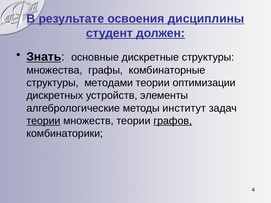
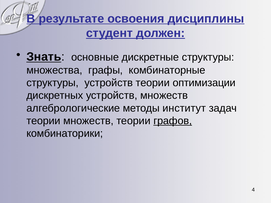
структуры методами: методами -> устройств (109, 83)
устройств элементы: элементы -> множеств (164, 96)
теории underline: present -> none (43, 121)
